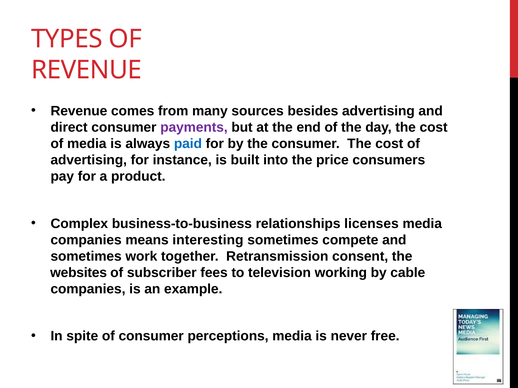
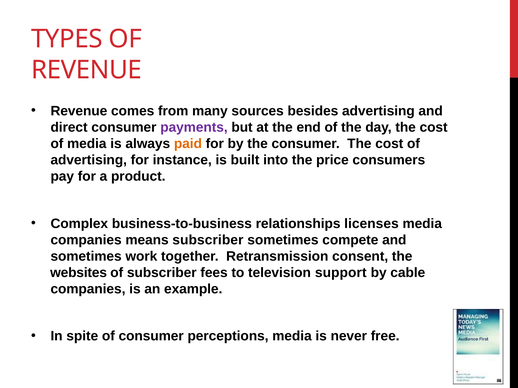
paid colour: blue -> orange (188, 144)
means interesting: interesting -> subscriber (208, 240)
working: working -> support (341, 273)
